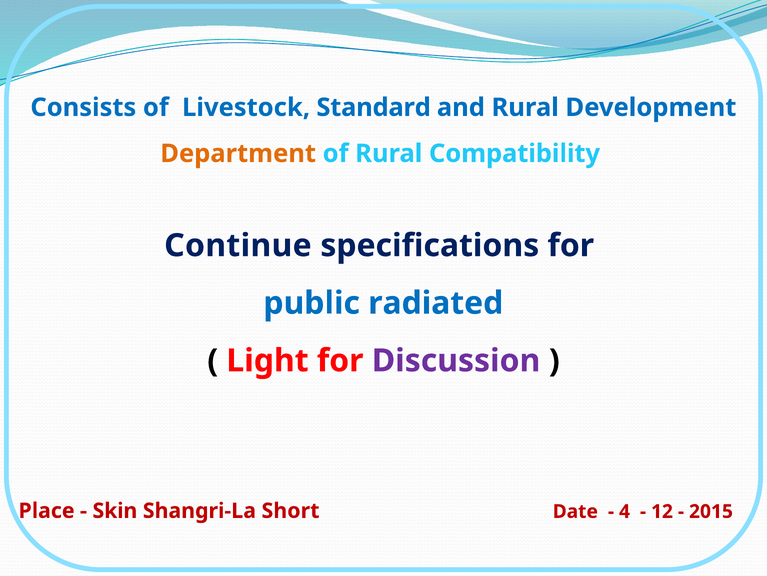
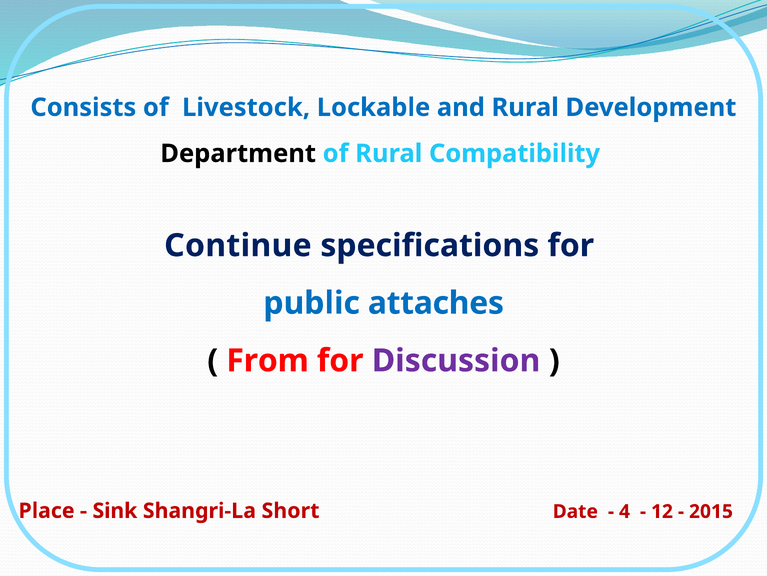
Standard: Standard -> Lockable (373, 107)
Department colour: orange -> black (238, 153)
radiated: radiated -> attaches (436, 303)
Light: Light -> From (268, 360)
Skin: Skin -> Sink (115, 510)
